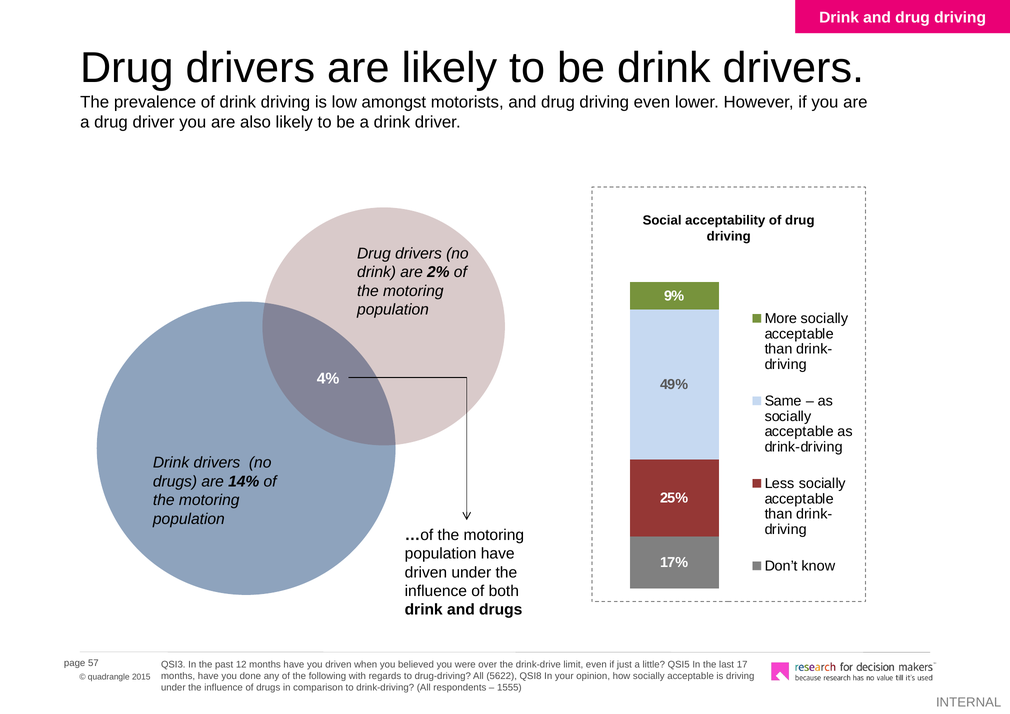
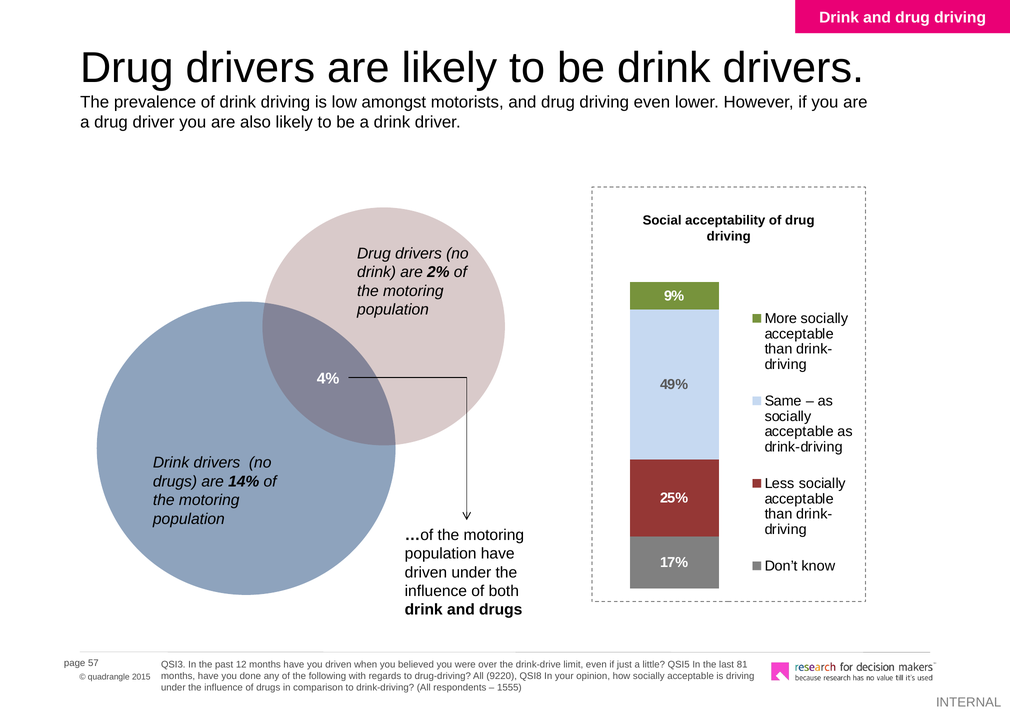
17: 17 -> 81 (742, 665)
5622: 5622 -> 9220 (502, 677)
